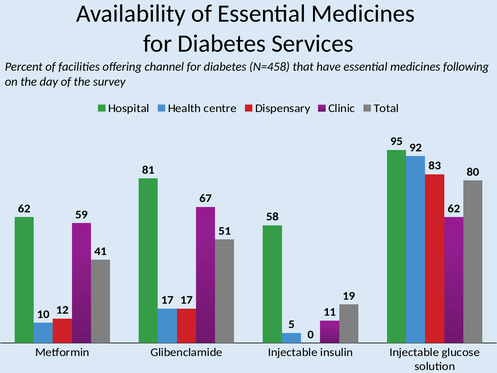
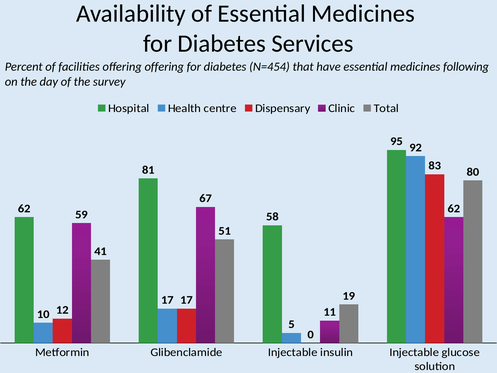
offering channel: channel -> offering (164, 67)
N=458: N=458 -> N=454 (269, 67)
